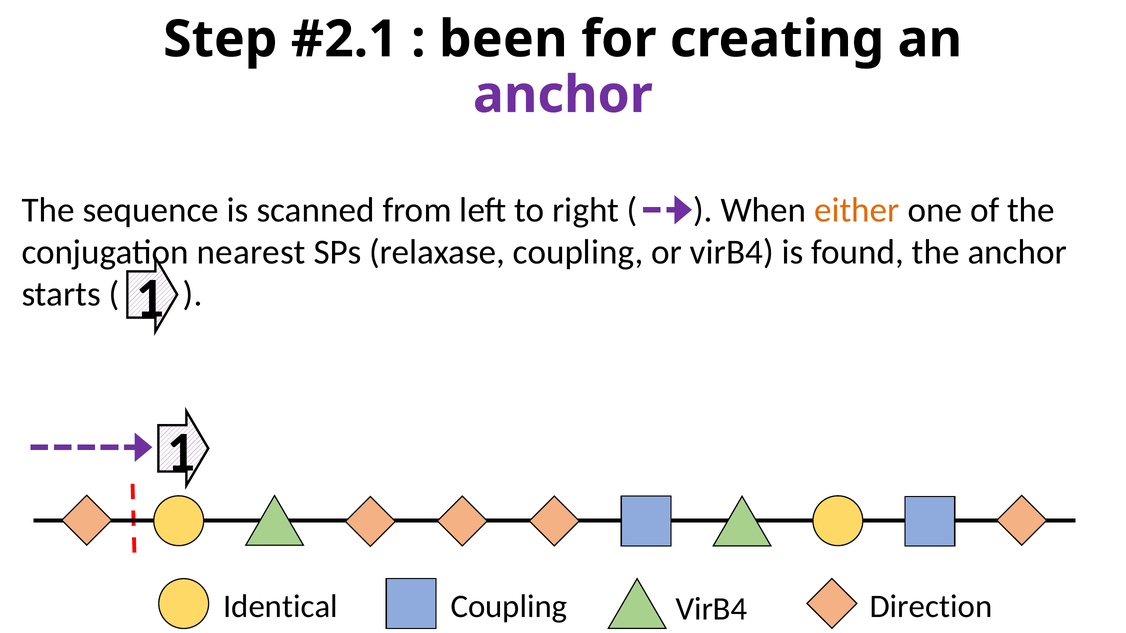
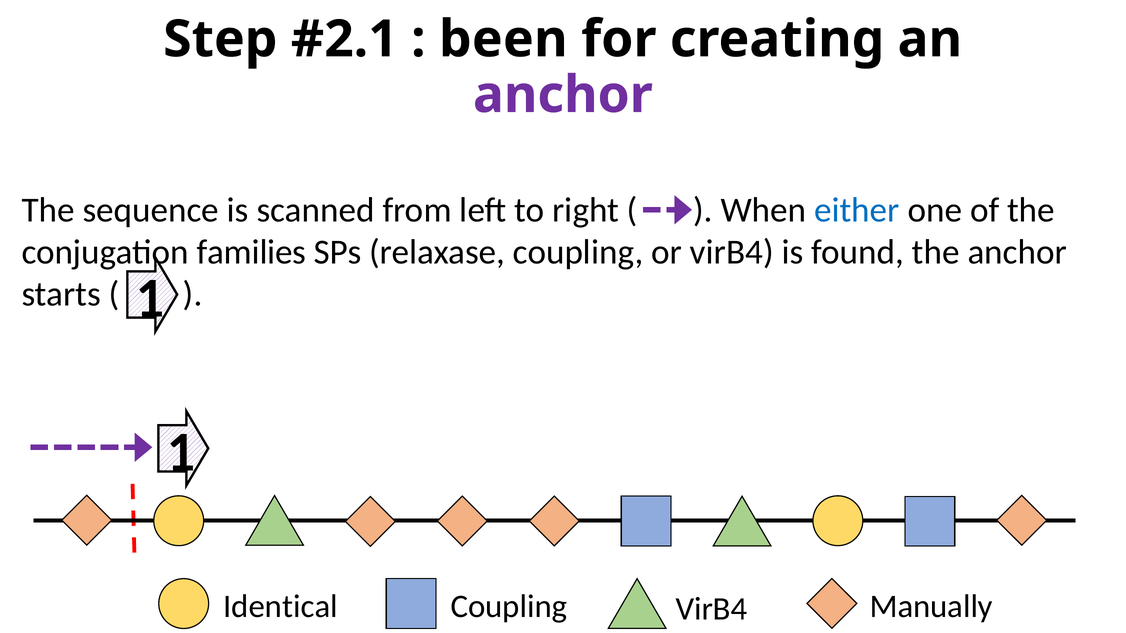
either colour: orange -> blue (857, 210)
nearest: nearest -> families (251, 252)
Direction: Direction -> Manually (931, 607)
